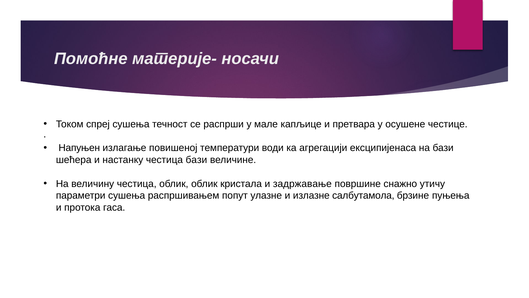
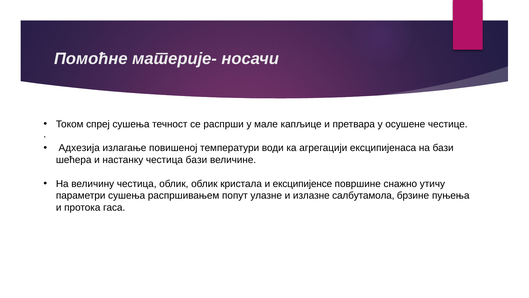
Напуњен: Напуњен -> Адхезија (79, 148)
задржавање: задржавање -> ексципијенсе (302, 184)
